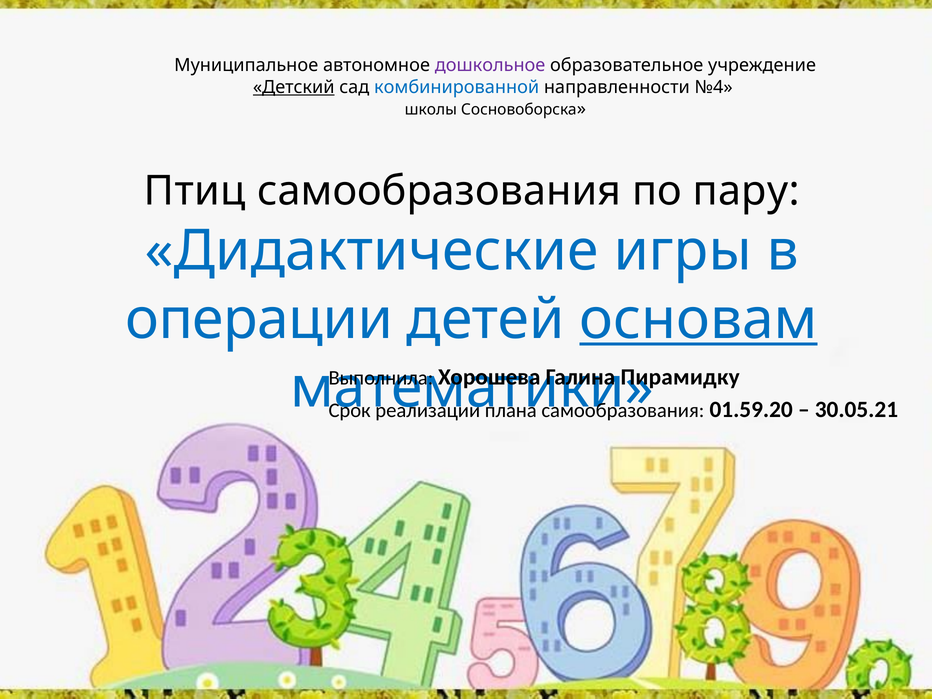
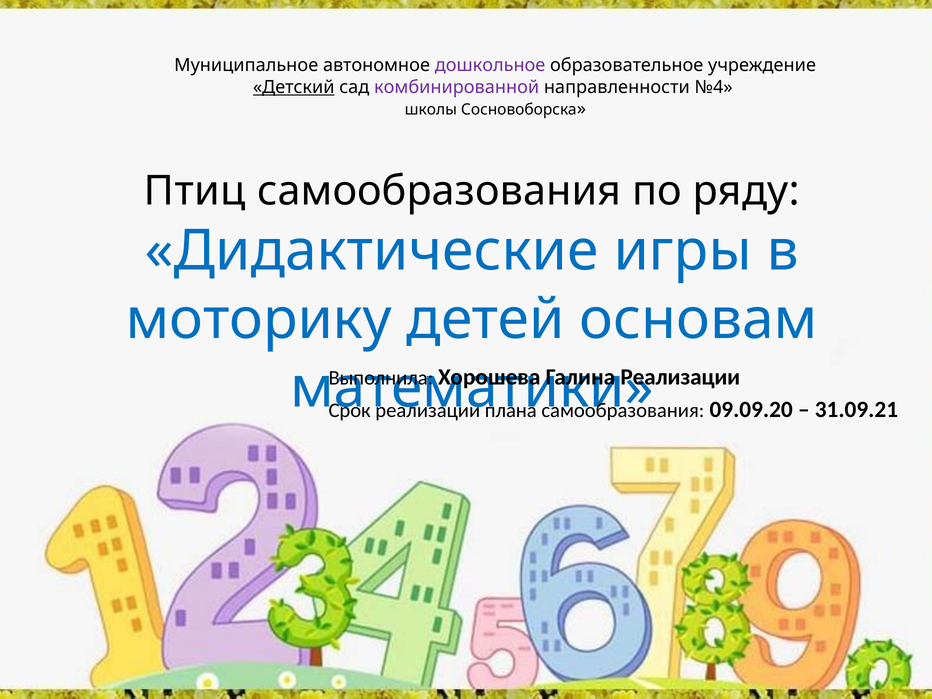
комбинированной colour: blue -> purple (457, 87)
пару: пару -> ряду (746, 191)
операции: операции -> моторику (259, 320)
основам underline: present -> none (698, 320)
Пирамидку: Пирамидку -> Реализации (680, 377)
01.59.20: 01.59.20 -> 09.09.20 (751, 410)
30.05.21: 30.05.21 -> 31.09.21 (856, 410)
